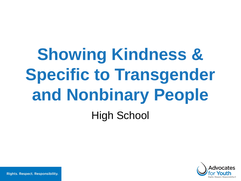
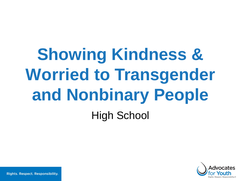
Specific: Specific -> Worried (58, 75)
